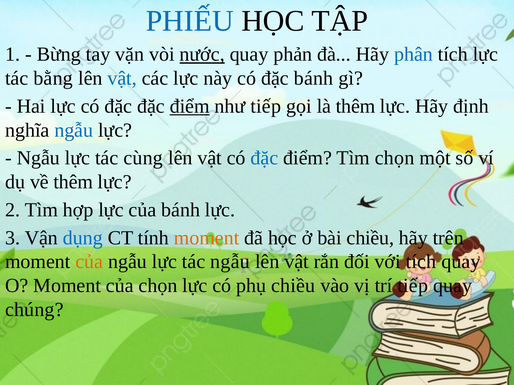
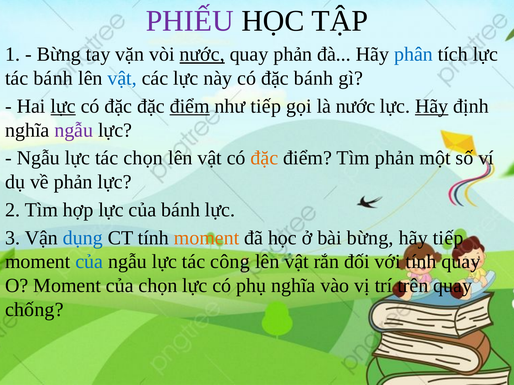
PHIẾU colour: blue -> purple (190, 21)
tác bằng: bằng -> bánh (53, 78)
lực underline: none -> present (63, 106)
là thêm: thêm -> nước (356, 106)
Hãy underline: none -> present (432, 106)
ngẫu colour: blue -> purple (74, 130)
tác cùng: cùng -> chọn (143, 158)
đặc colour: blue -> orange (264, 158)
Tìm chọn: chọn -> phản (395, 158)
về thêm: thêm -> phản (73, 182)
bài chiều: chiều -> bừng (370, 238)
hãy trên: trên -> tiếp (448, 238)
của colour: orange -> blue (89, 262)
tác ngẫu: ngẫu -> công (230, 262)
với tích: tích -> tính (421, 262)
phụ chiều: chiều -> nghĩa (293, 286)
trí tiếp: tiếp -> trên (413, 286)
chúng: chúng -> chống (34, 310)
